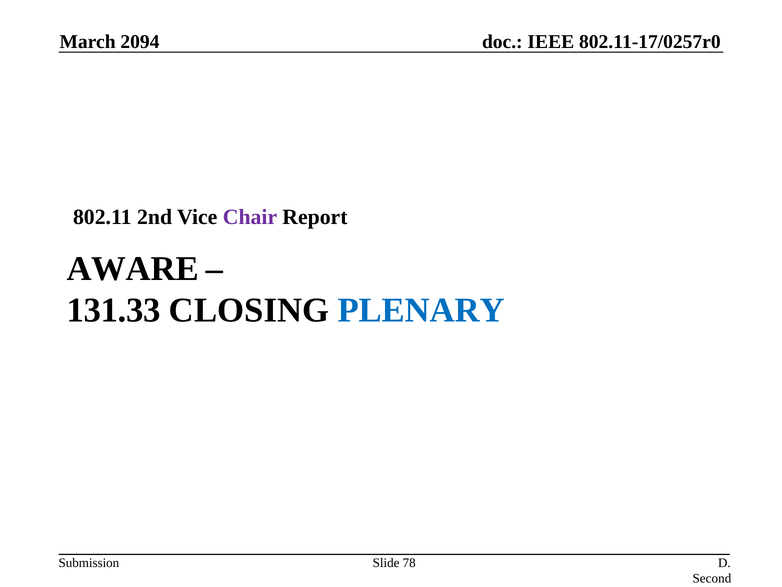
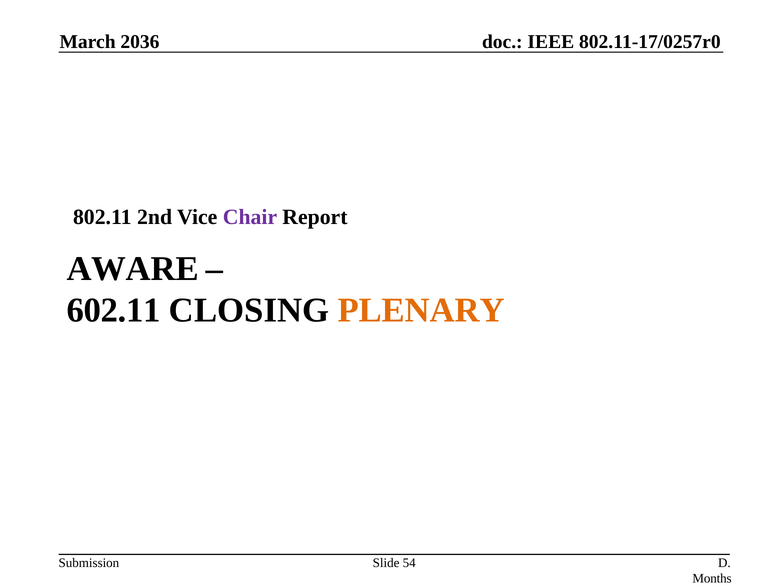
2094: 2094 -> 2036 (140, 42)
131.33: 131.33 -> 602.11 (114, 310)
PLENARY colour: blue -> orange (421, 310)
78: 78 -> 54 (409, 562)
Second: Second -> Months (712, 578)
